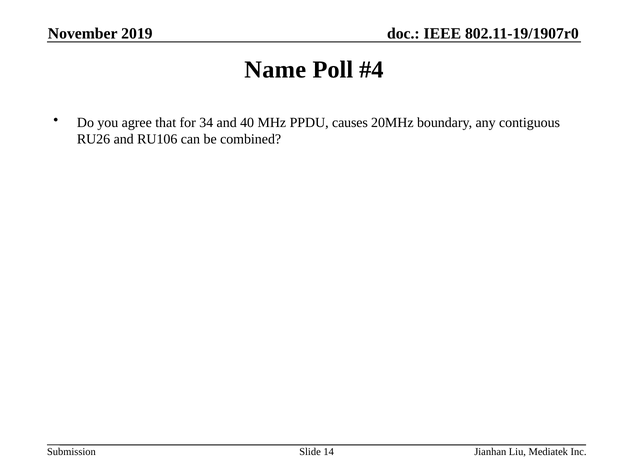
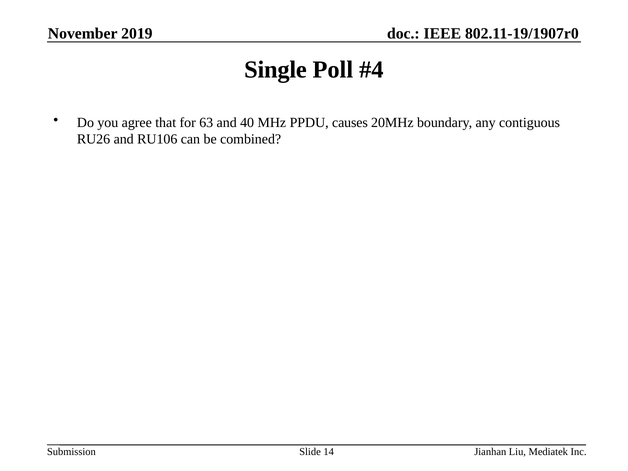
Name: Name -> Single (275, 70)
34: 34 -> 63 (206, 122)
